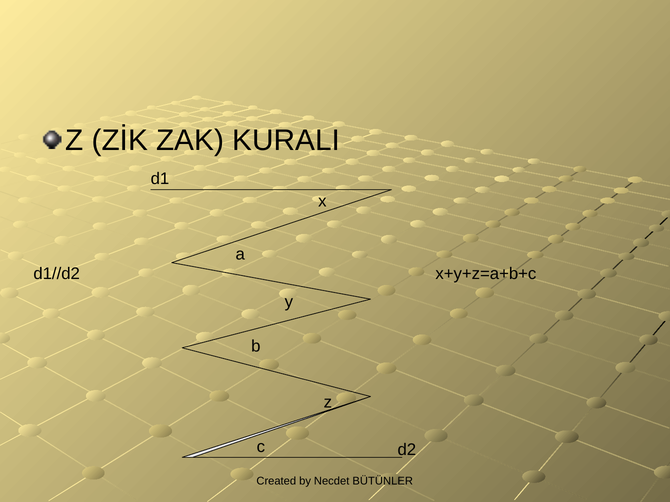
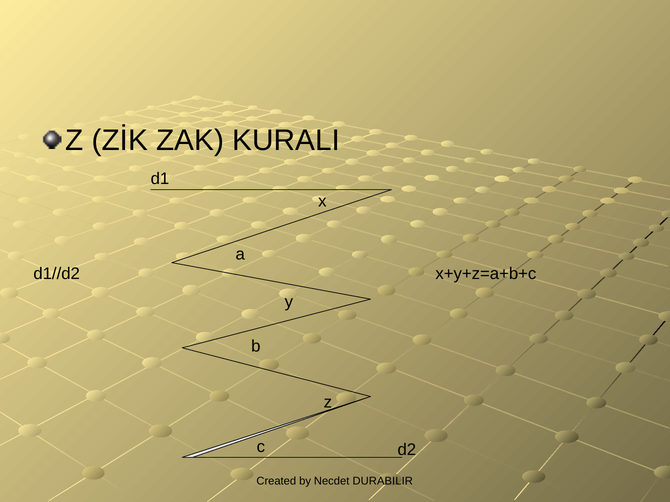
BÜTÜNLER: BÜTÜNLER -> DURABILIR (383, 482)
